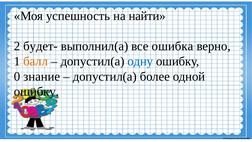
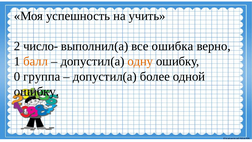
найти: найти -> учить (147, 16)
будет-: будет- -> число- (41, 46)
одну colour: blue -> orange (140, 61)
знание: знание -> группа (42, 76)
